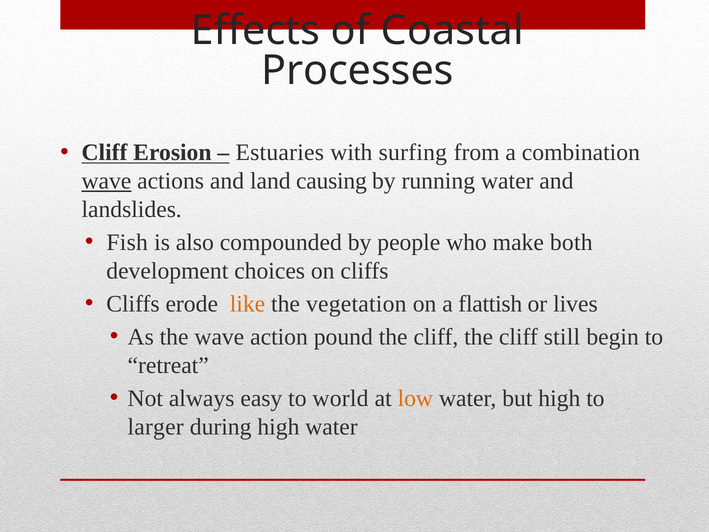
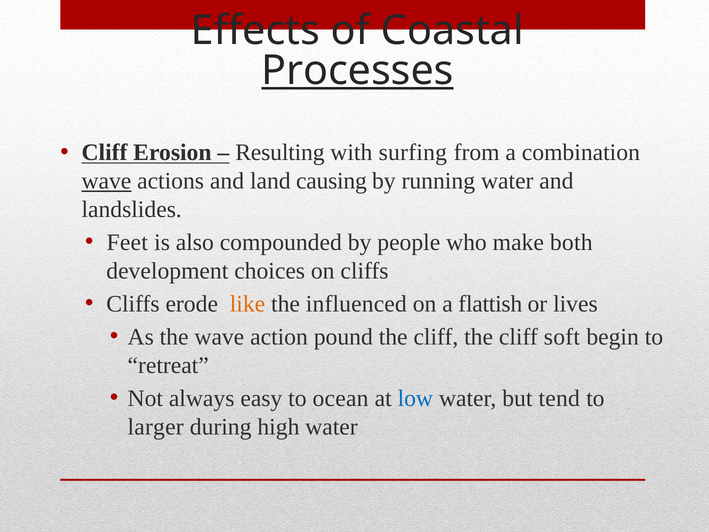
Processes underline: none -> present (358, 70)
Estuaries: Estuaries -> Resulting (280, 153)
Fish: Fish -> Feet (127, 242)
vegetation: vegetation -> influenced (356, 304)
still: still -> soft (562, 337)
world: world -> ocean (341, 398)
low colour: orange -> blue (415, 398)
but high: high -> tend (559, 398)
